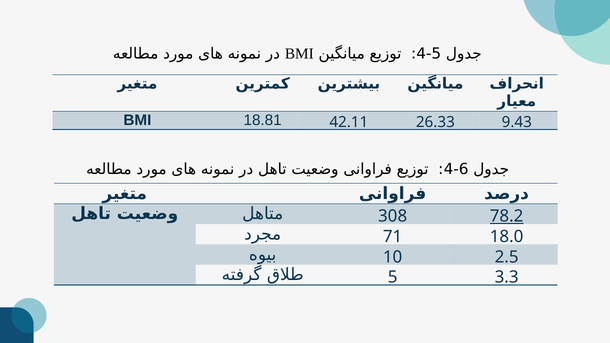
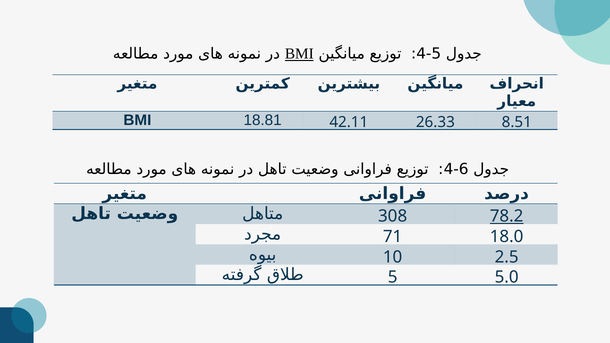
BMI underline: none -> present (299, 54)
9.43: 9.43 -> 8.51 (517, 123)
3.3: 3.3 -> 5.0 (507, 277)
